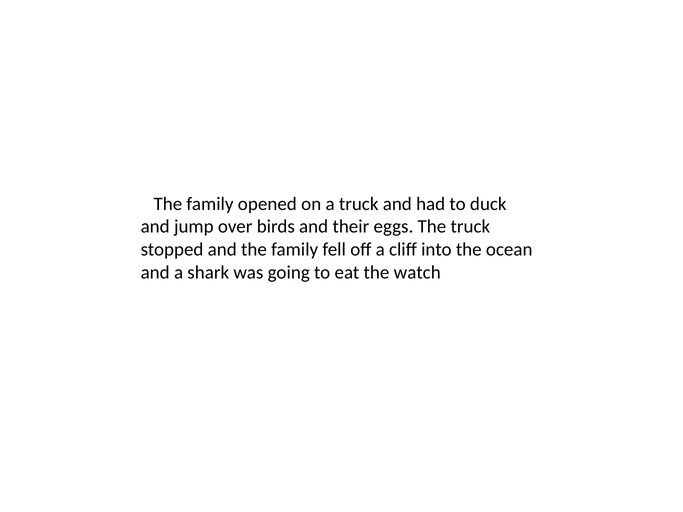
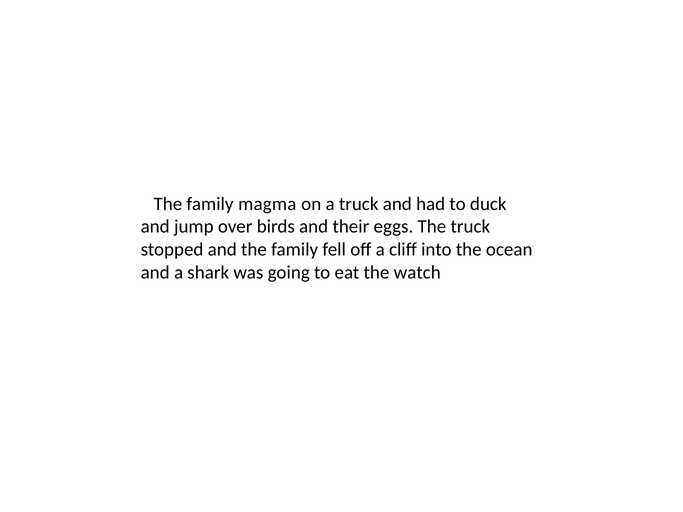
opened: opened -> magma (267, 204)
